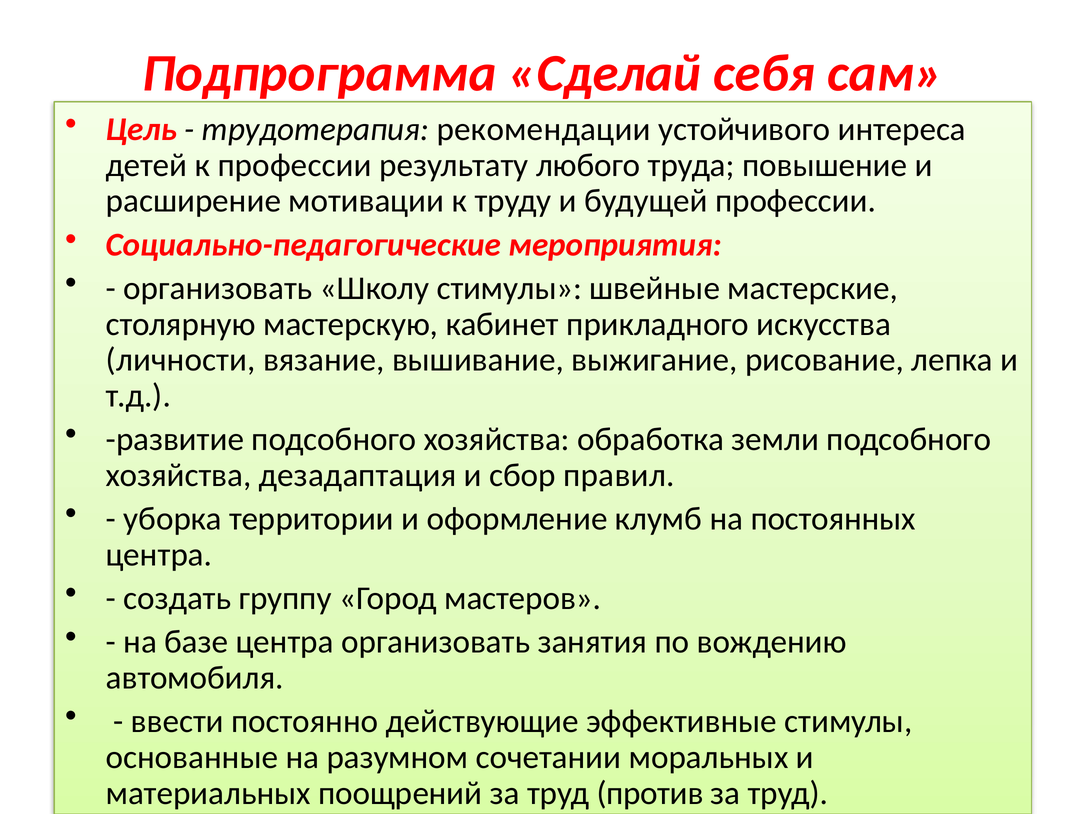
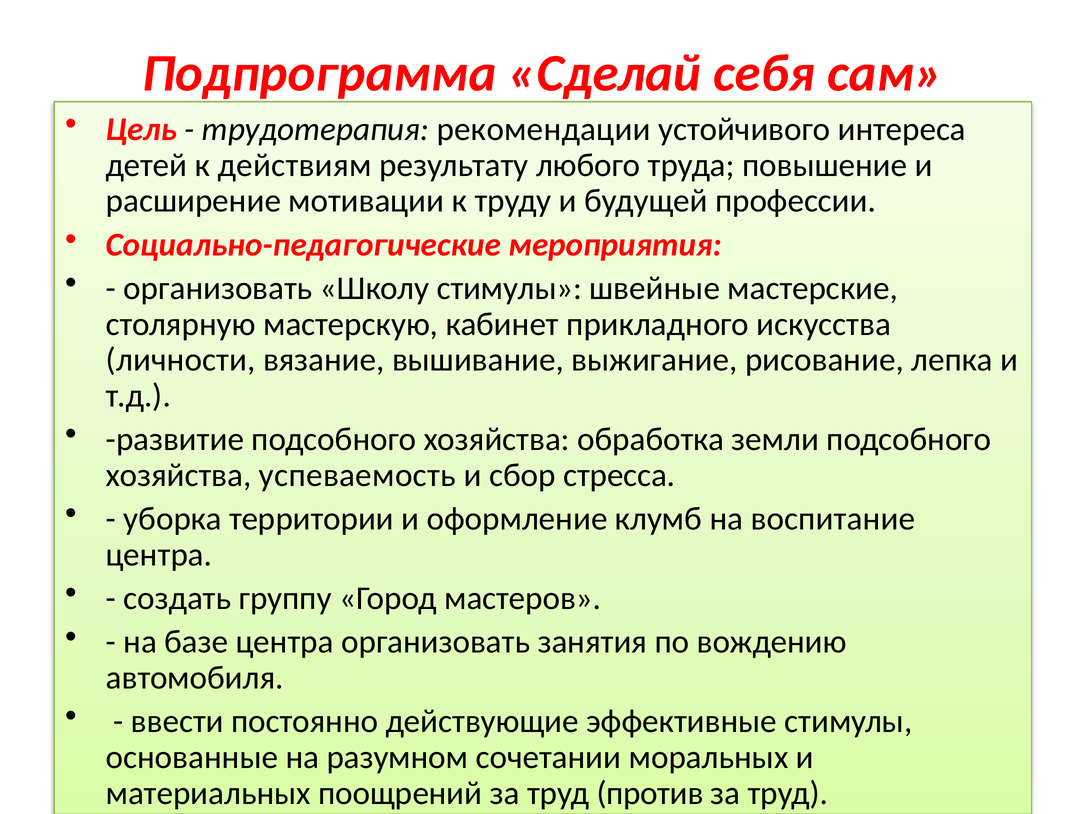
к профессии: профессии -> действиям (295, 165)
дезадаптация: дезадаптация -> успеваемость (357, 476)
правил: правил -> стресса (619, 476)
постоянных: постоянных -> воспитание (833, 519)
